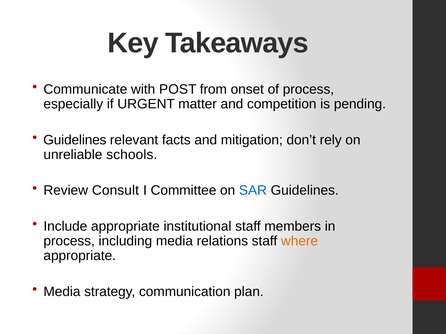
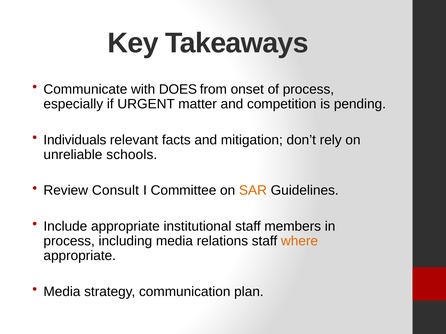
POST: POST -> DOES (178, 89)
Guidelines: Guidelines -> Individuals (75, 140)
SAR colour: blue -> orange (253, 191)
